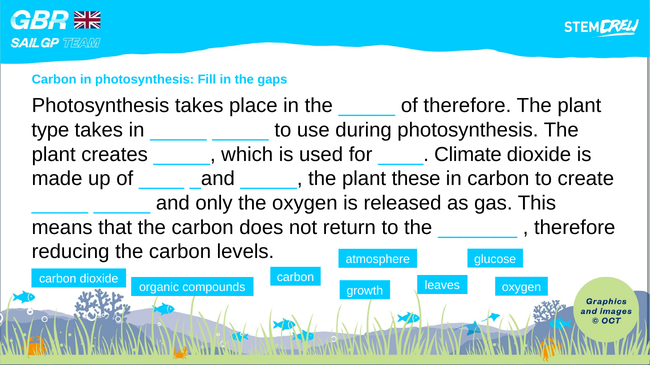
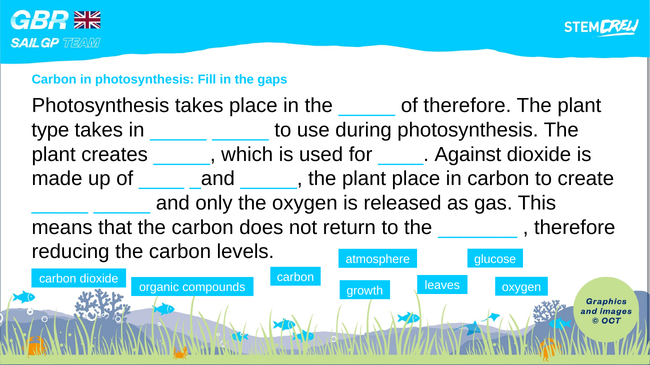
Climate: Climate -> Against (468, 155)
plant these: these -> place (416, 179)
